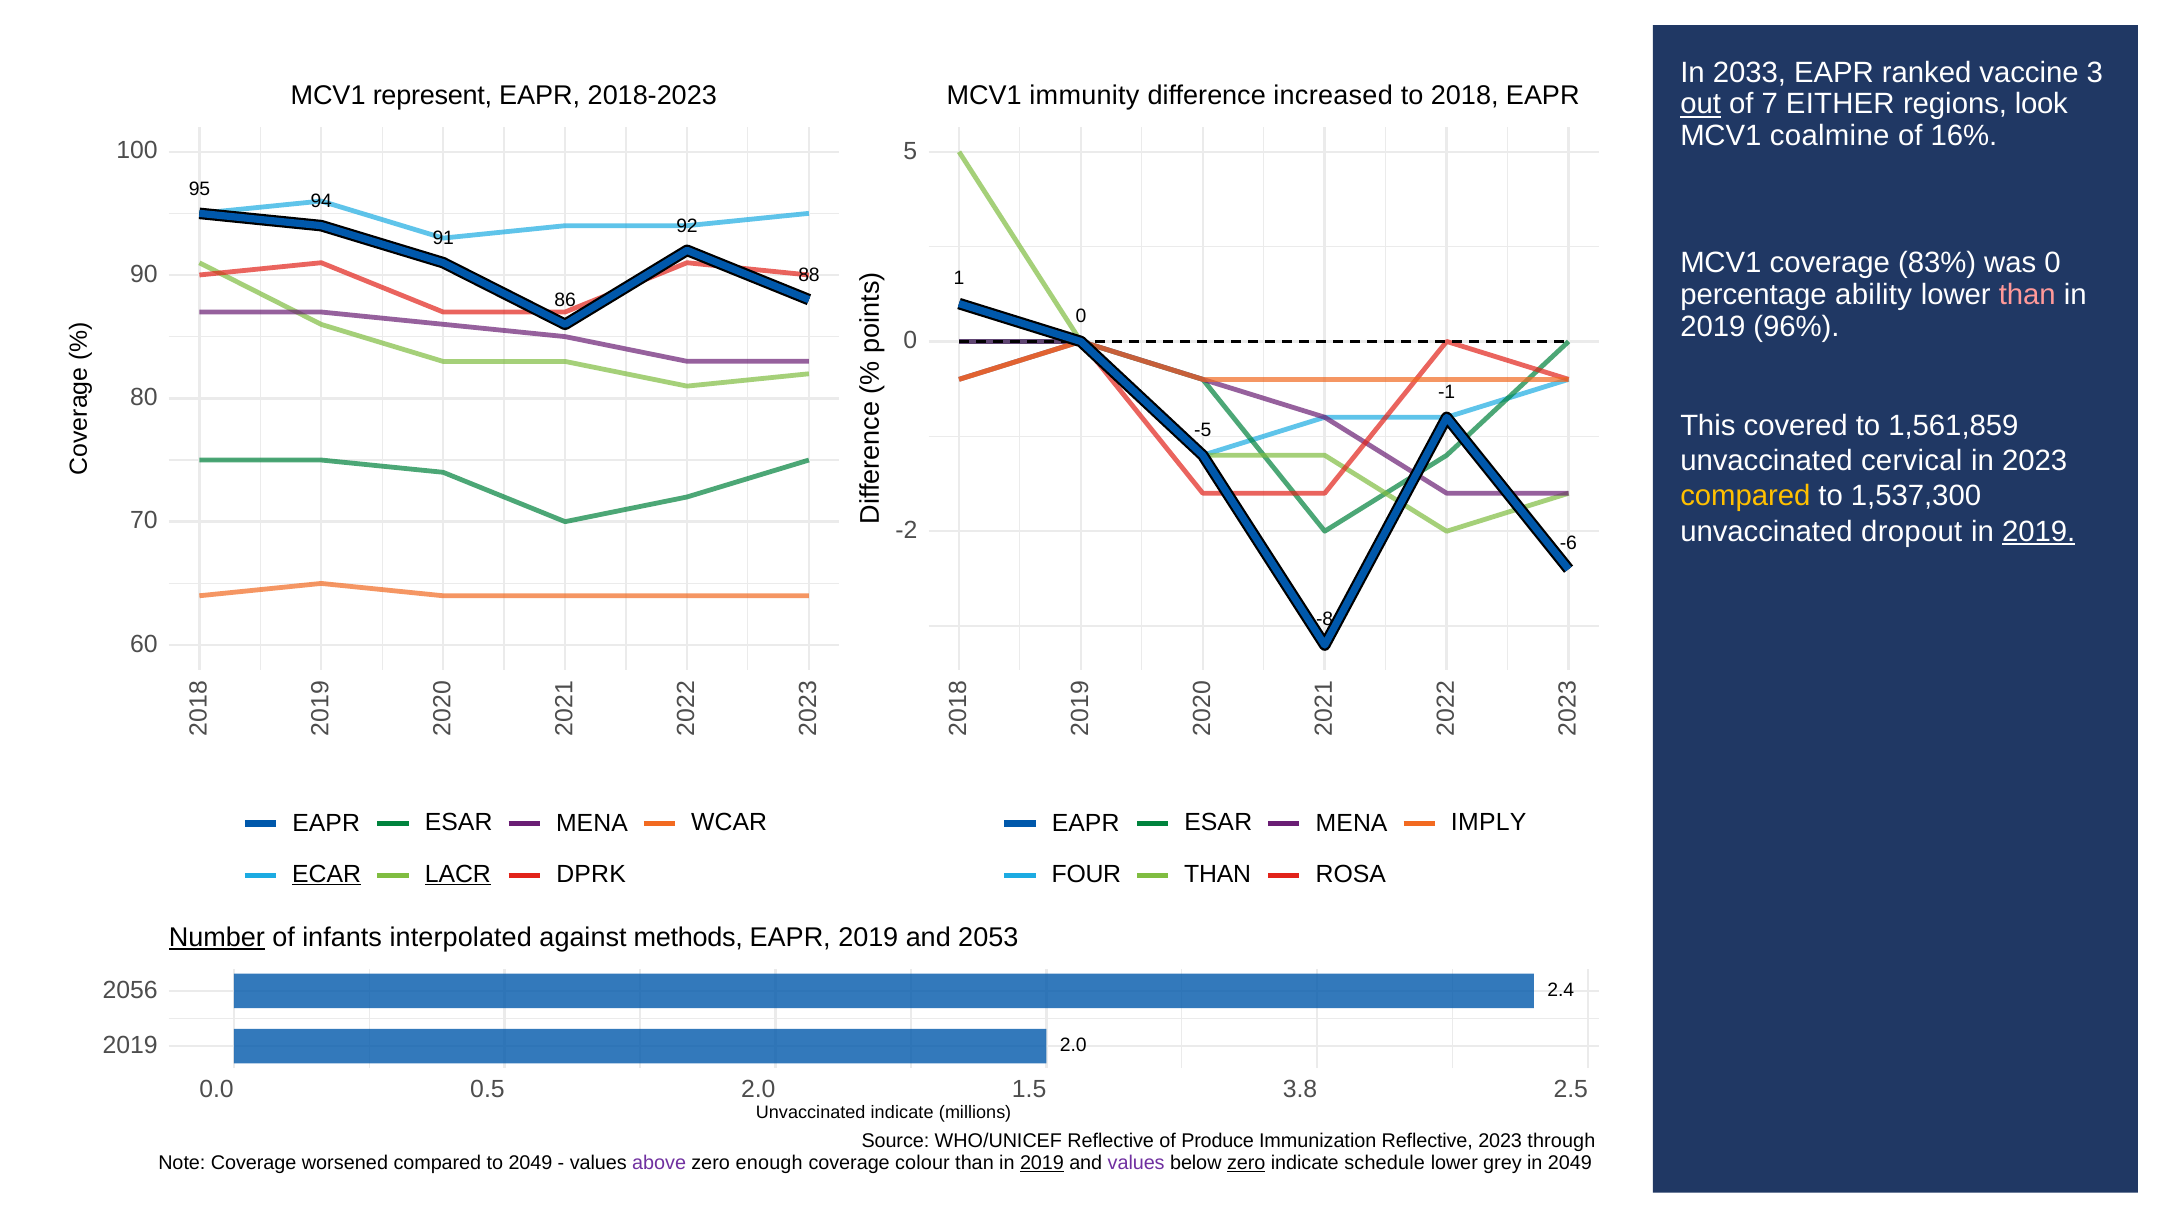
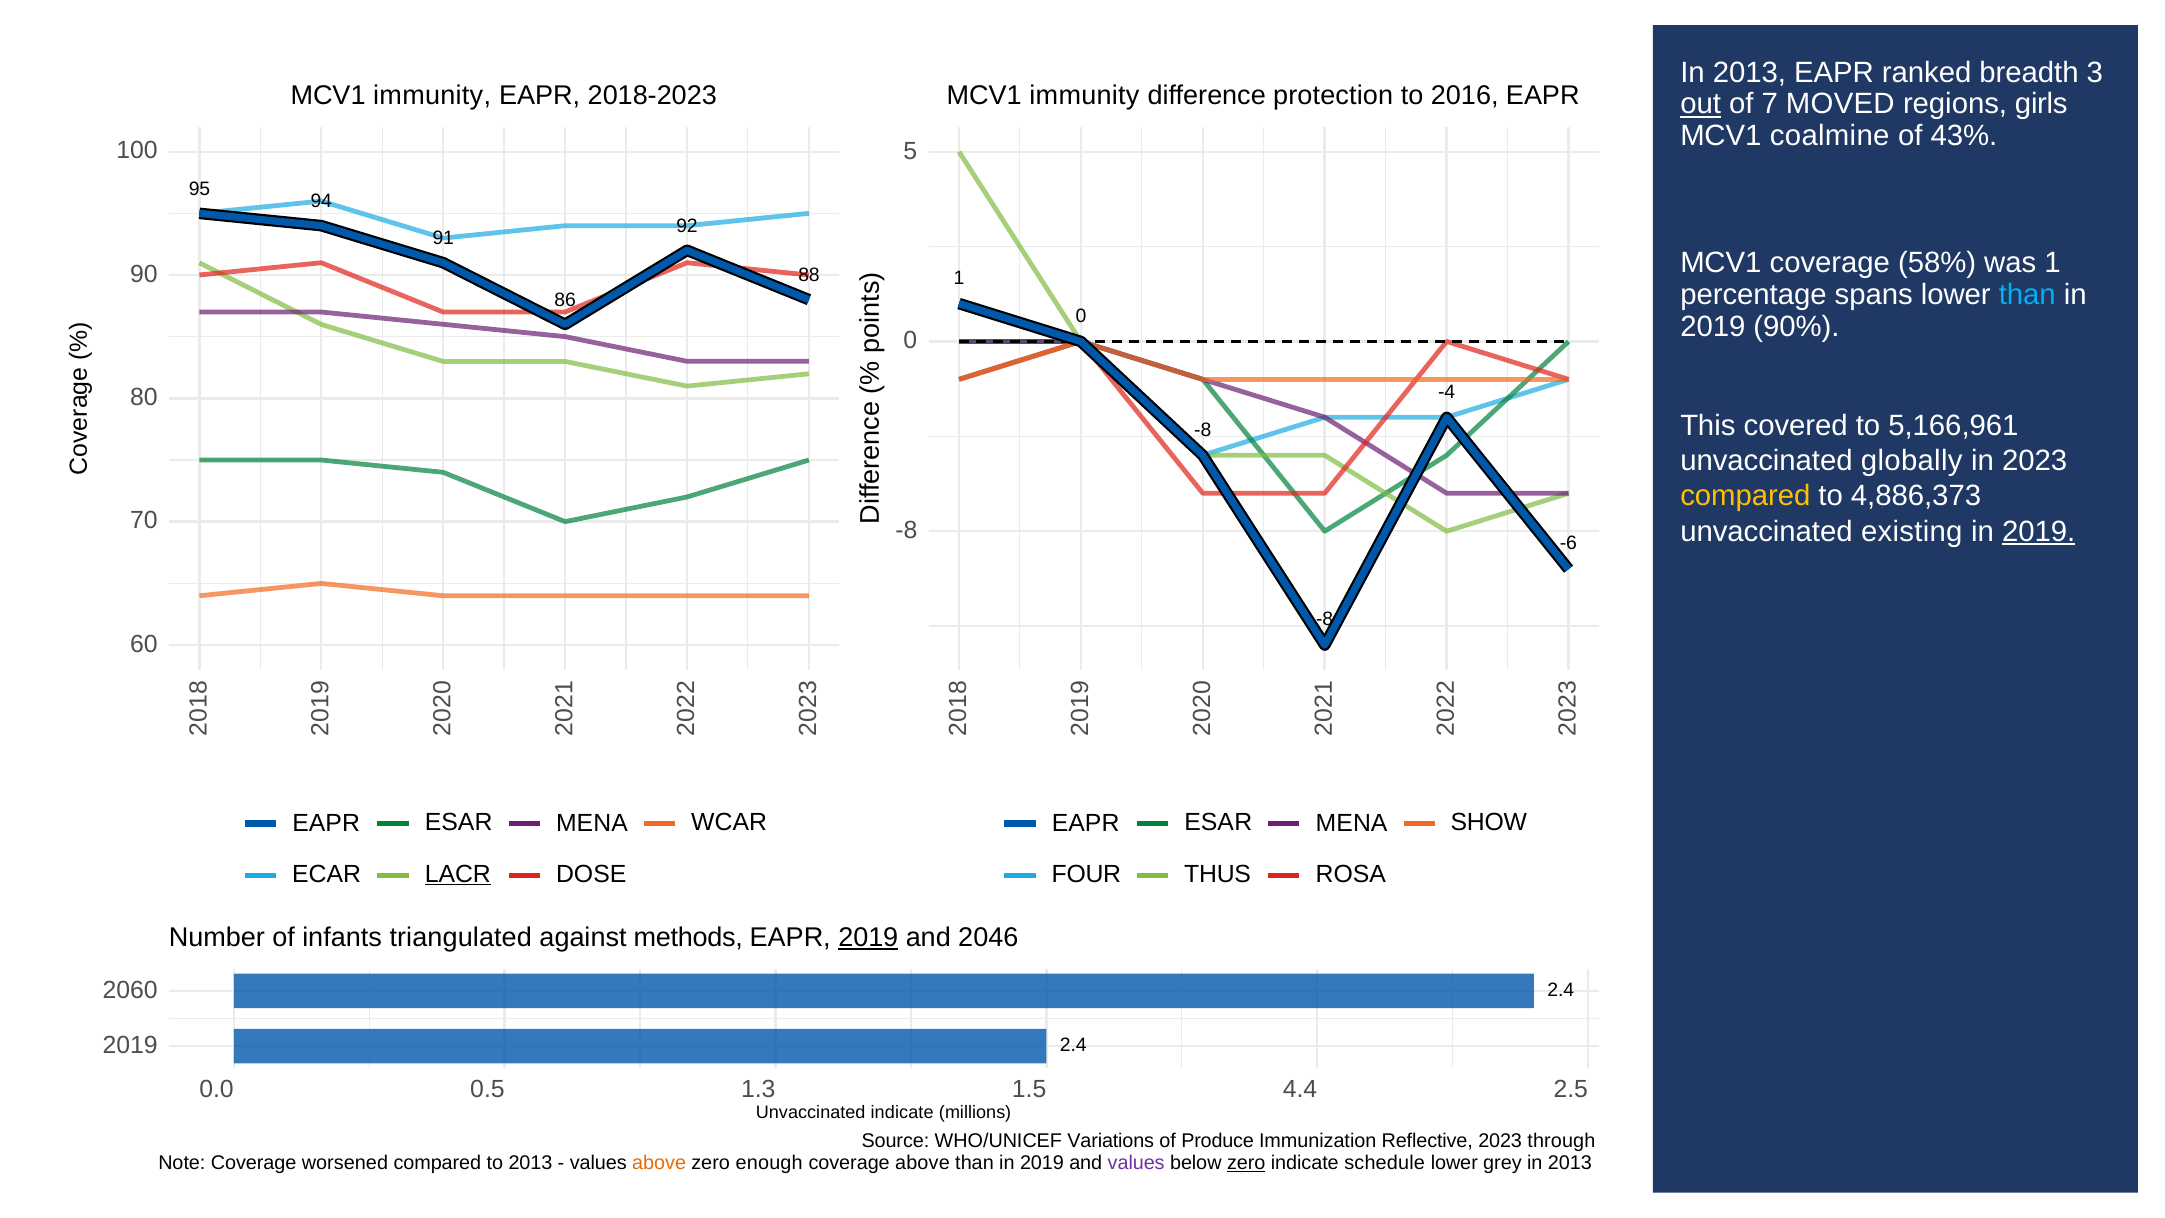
2033: 2033 -> 2013 (1749, 72)
vaccine: vaccine -> breadth (2029, 72)
represent: represent -> immunity (432, 95)
increased: increased -> protection (1333, 95)
2018: 2018 -> 2016 (1465, 95)
EITHER: EITHER -> MOVED (1840, 104)
look: look -> girls (2041, 104)
16%: 16% -> 43% (1964, 136)
83%: 83% -> 58% (1937, 263)
was 0: 0 -> 1 (2052, 263)
ability: ability -> spans (1874, 295)
than colour: pink -> light blue (2027, 295)
96%: 96% -> 90% (1797, 327)
-1: -1 -> -4 (1447, 392)
1,561,859: 1,561,859 -> 5,166,961 (1953, 426)
-5: -5 -> -8 (1203, 430)
cervical: cervical -> globally (1912, 461)
1,537,300: 1,537,300 -> 4,886,373 (1916, 496)
dropout: dropout -> existing (1912, 531)
-2: -2 -> -8 (906, 530)
IMPLY: IMPLY -> SHOW (1489, 823)
ECAR underline: present -> none (327, 874)
DPRK: DPRK -> DOSE (591, 874)
THAN: THAN -> THUS (1218, 874)
Number underline: present -> none (217, 937)
interpolated: interpolated -> triangulated (461, 937)
2019 underline: none -> present (868, 937)
2053: 2053 -> 2046 (988, 937)
2056: 2056 -> 2060 (130, 990)
2.0: 2.0 -> 2.4 (1073, 1045)
0.5 2.0: 2.0 -> 1.3 (758, 1089)
3.8: 3.8 -> 4.4 (1300, 1089)
WHO/UNICEF Reflective: Reflective -> Variations (1111, 1141)
to 2049: 2049 -> 2013 (530, 1163)
above colour: purple -> orange (659, 1163)
coverage colour: colour -> above (922, 1163)
2019 underline: present -> none (1042, 1163)
2049: 2049 -> 2013 (1570, 1163)
